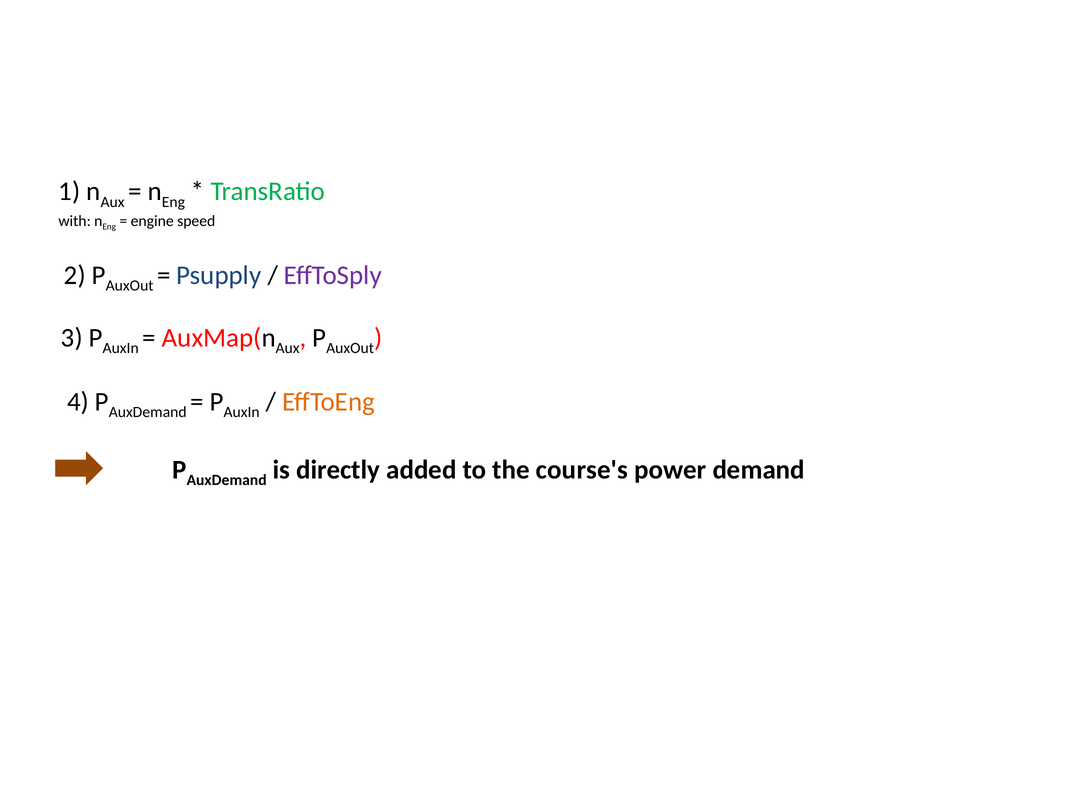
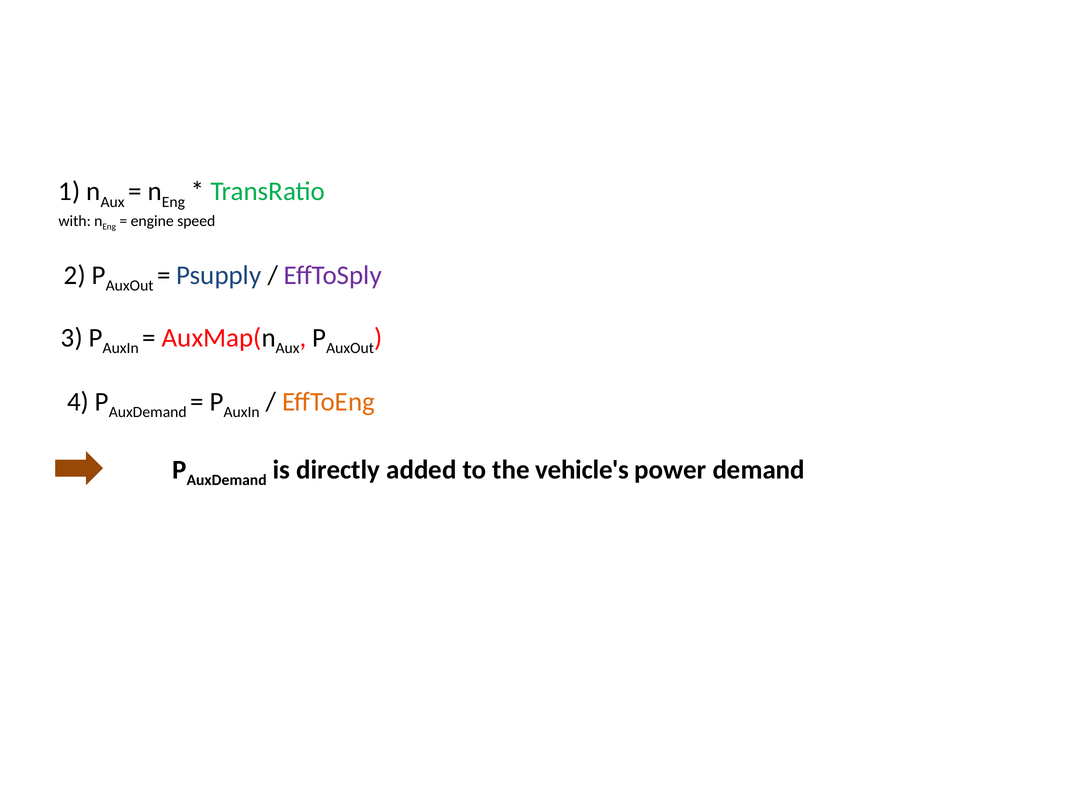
course's: course's -> vehicle's (582, 470)
